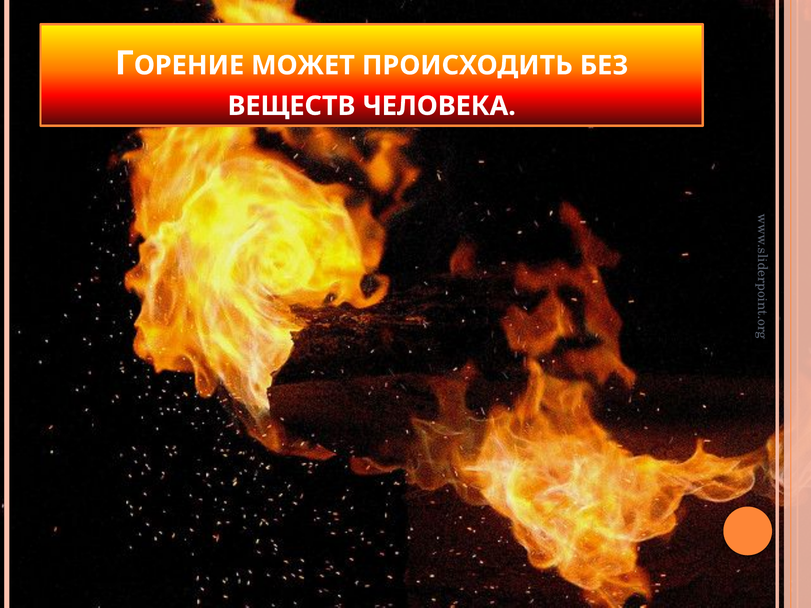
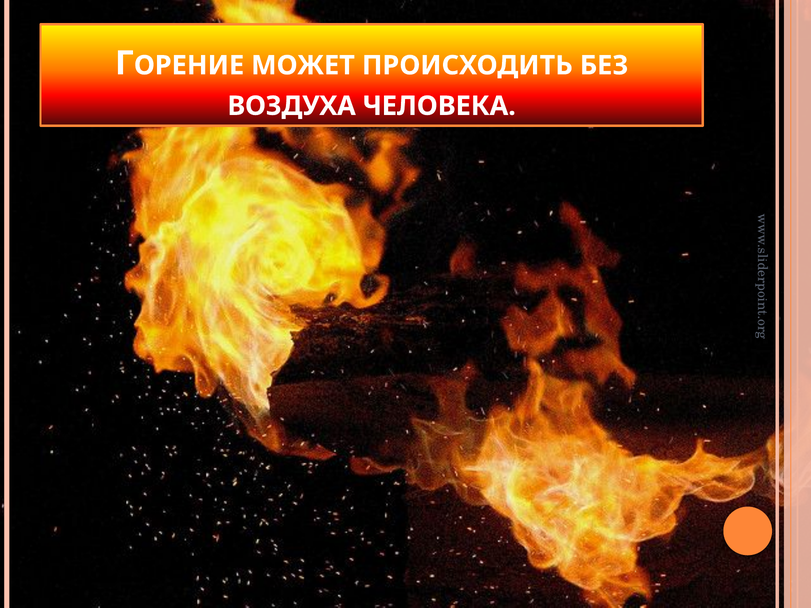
ВЕЩЕСТВ: ВЕЩЕСТВ -> ВОЗДУХА (292, 106)
